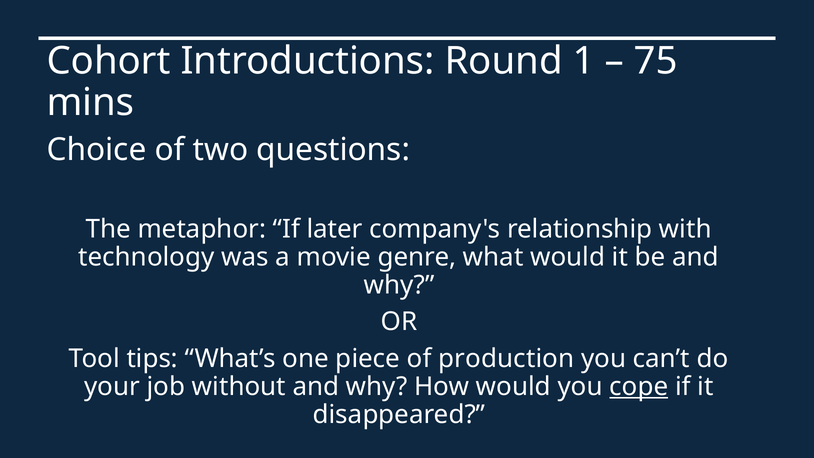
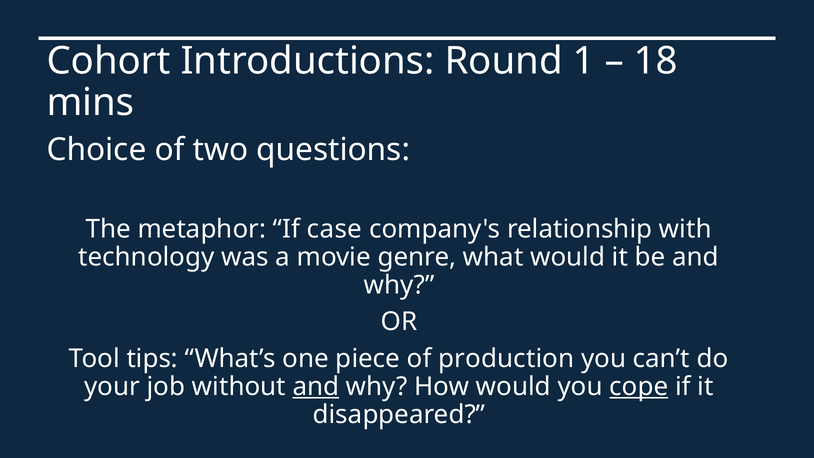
75: 75 -> 18 (656, 61)
later: later -> case (334, 229)
and underline: none -> present (316, 386)
